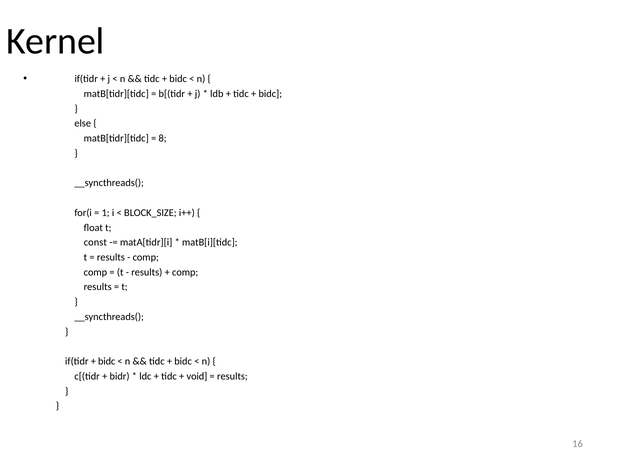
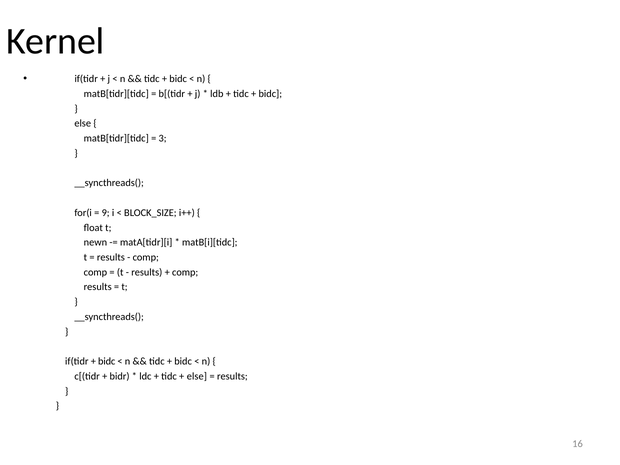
8: 8 -> 3 (163, 138)
1: 1 -> 9 (106, 213)
const: const -> newn (95, 242)
void: void -> else (197, 376)
